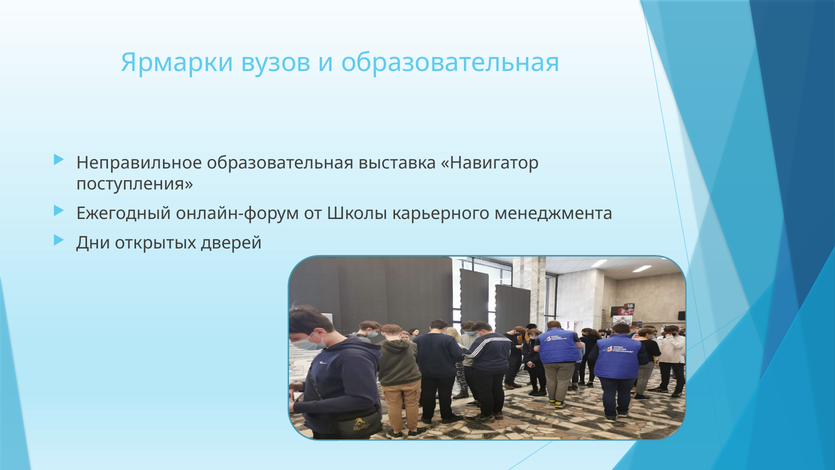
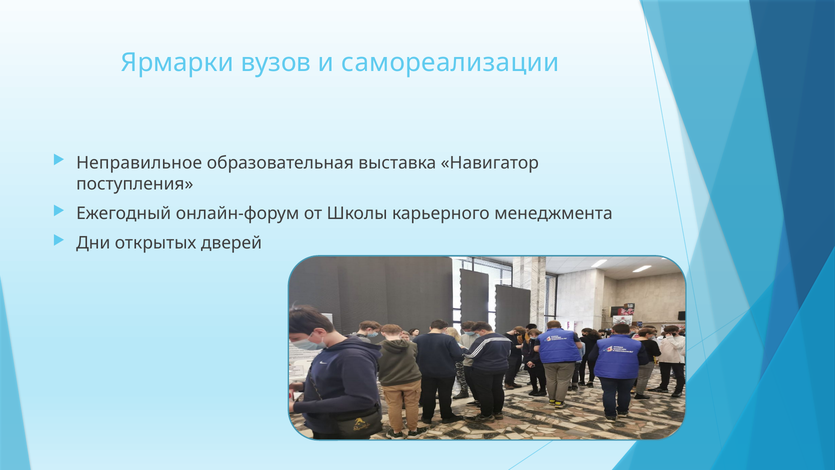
и образовательная: образовательная -> самореализации (450, 62)
